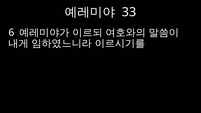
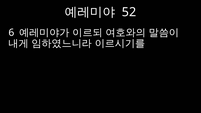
33: 33 -> 52 (129, 12)
